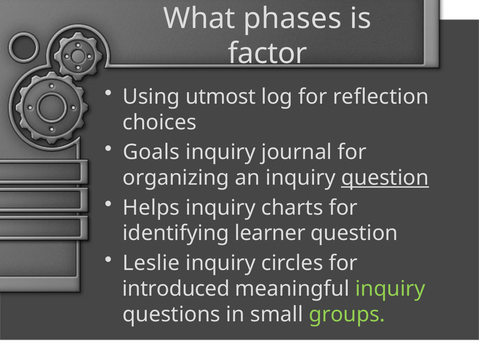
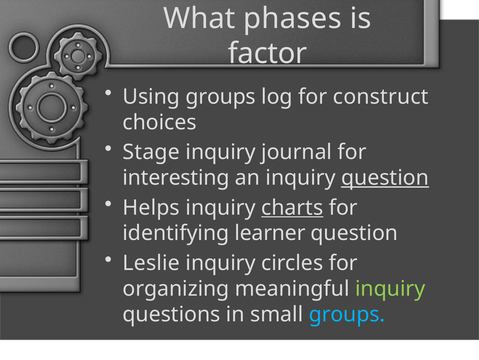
Using utmost: utmost -> groups (221, 96)
reflection: reflection -> construct (381, 96)
Goals: Goals -> Stage (151, 152)
organizing: organizing -> interesting (176, 177)
charts underline: none -> present (292, 207)
introduced: introduced -> organizing (176, 288)
groups colour: light green -> light blue (347, 314)
